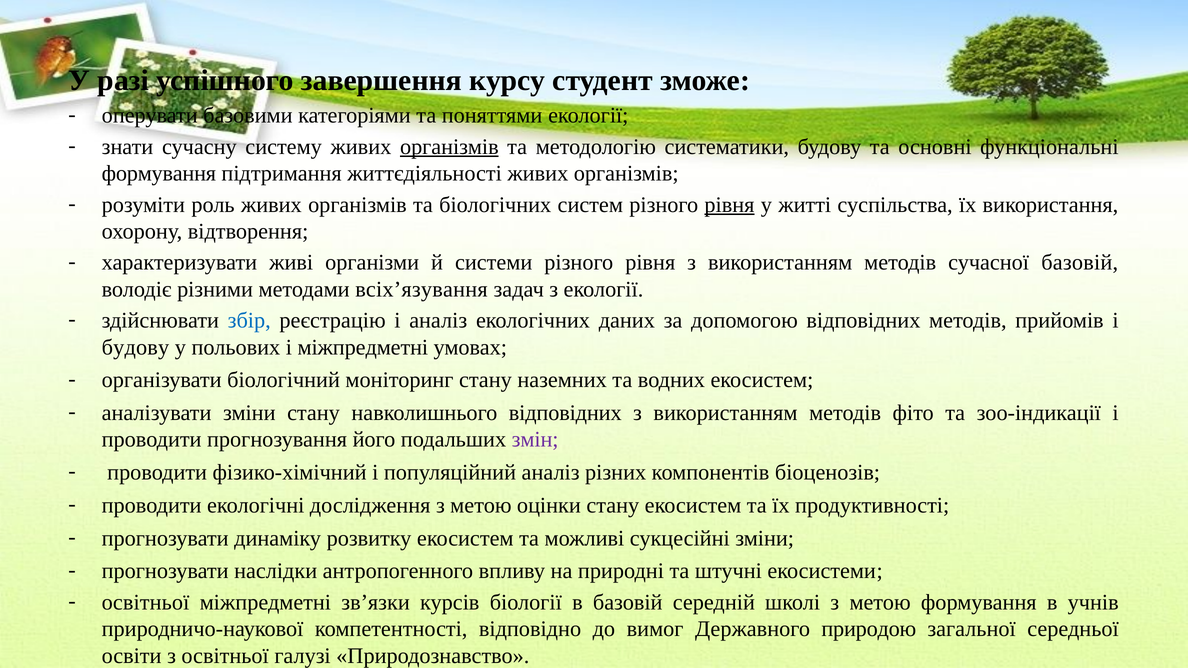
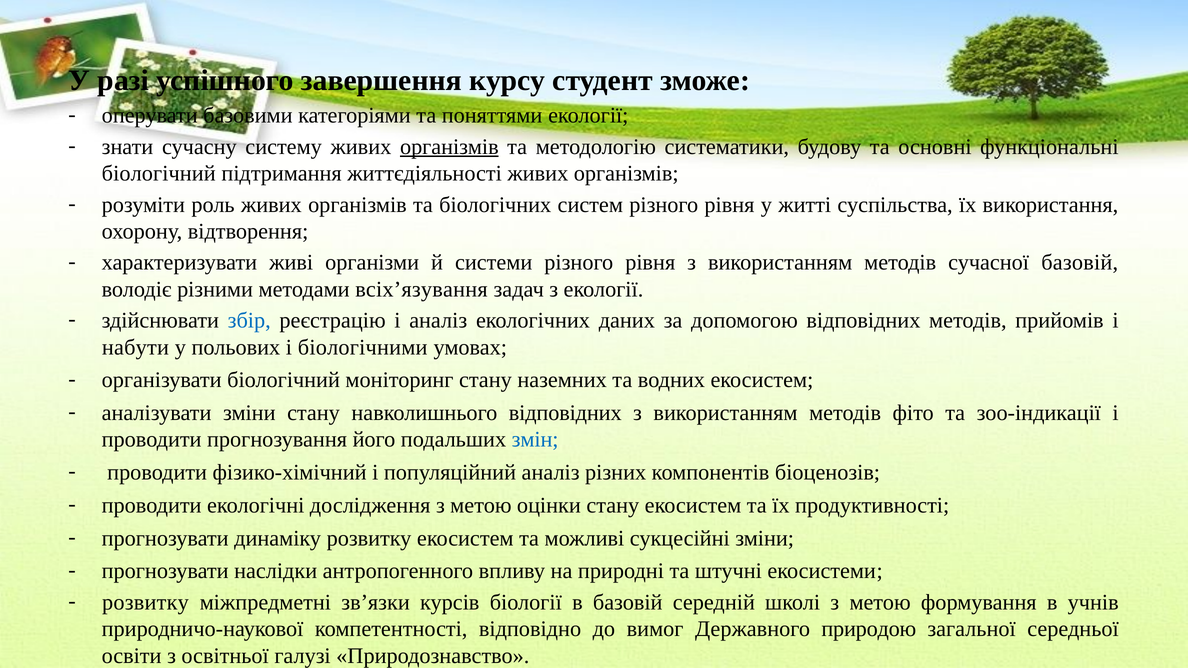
формування: формування -> біологічний (159, 174)
рівня underline: present -> none (729, 205)
будову: будову -> набути (135, 347)
і міжпредметні: міжпредметні -> біологічними (363, 347)
змін colour: purple -> blue (535, 440)
освітньої: освітньої -> розвитку (145, 602)
